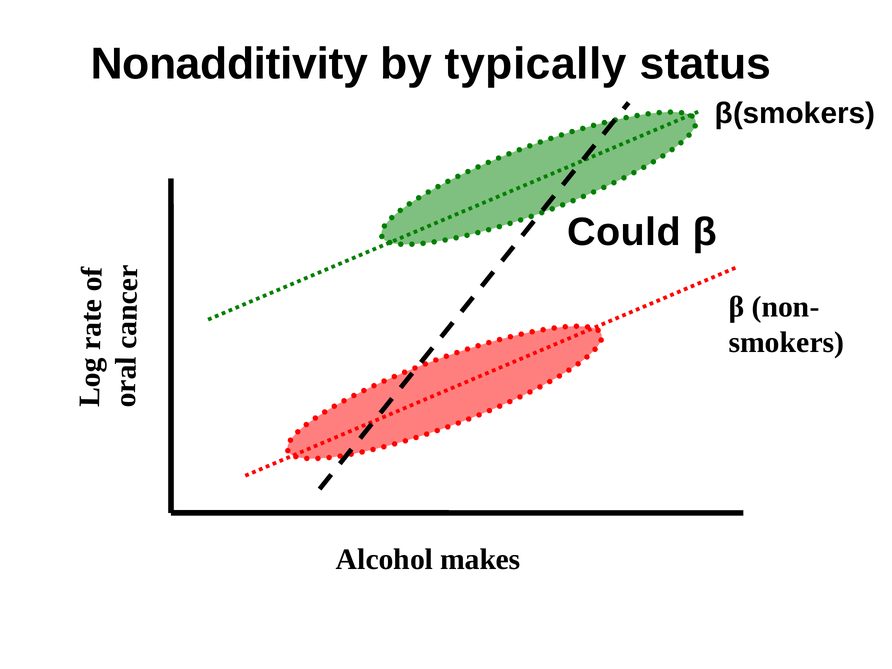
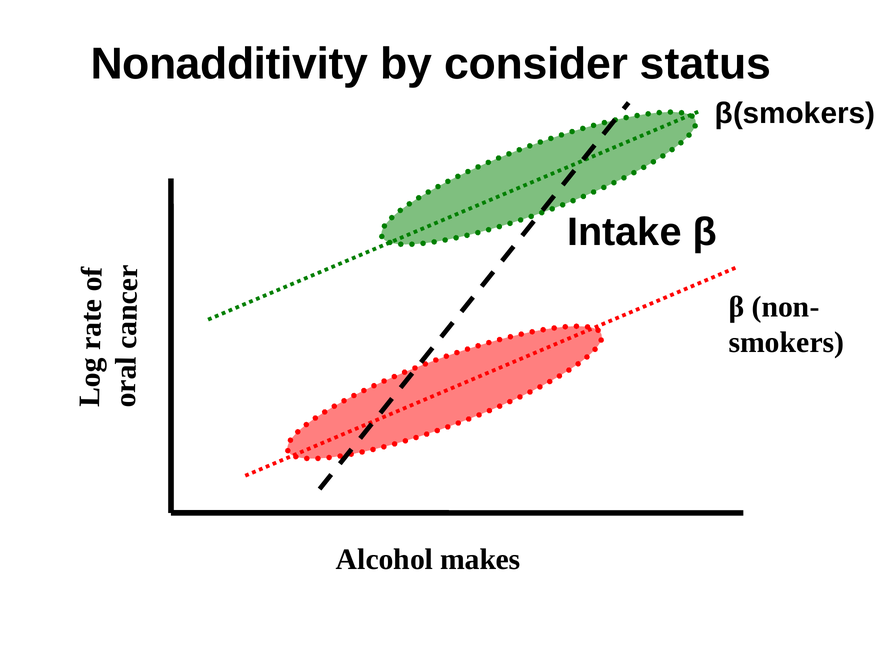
typically: typically -> consider (536, 64)
Could: Could -> Intake (624, 232)
